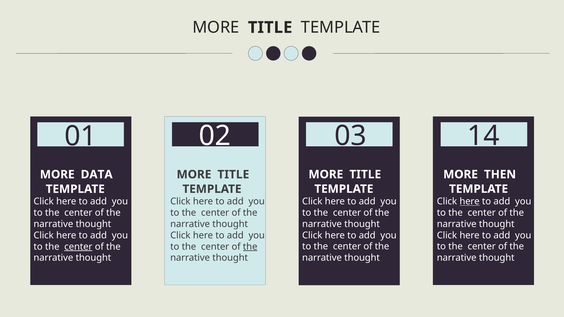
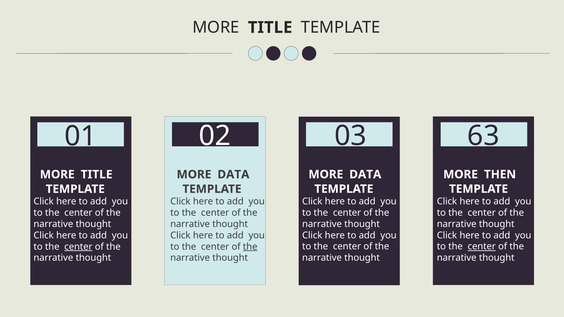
14: 14 -> 63 (483, 136)
TITLE: TITLE -> DATA (365, 175)
DATA: DATA -> TITLE (97, 175)
TITLE: TITLE -> DATA (233, 175)
here underline: present -> none (470, 202)
center underline: none -> present (482, 247)
